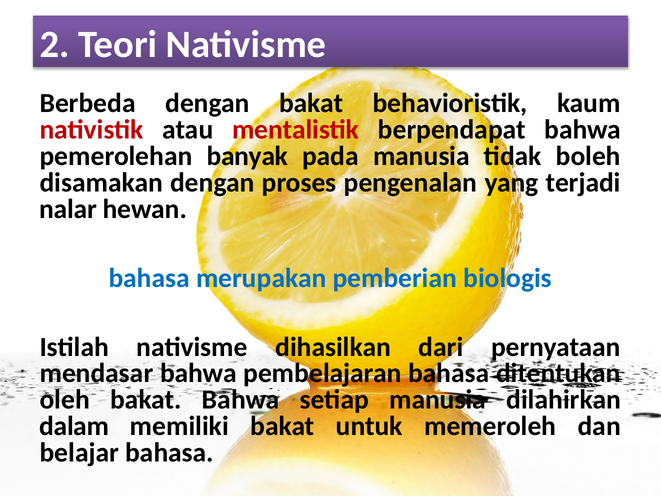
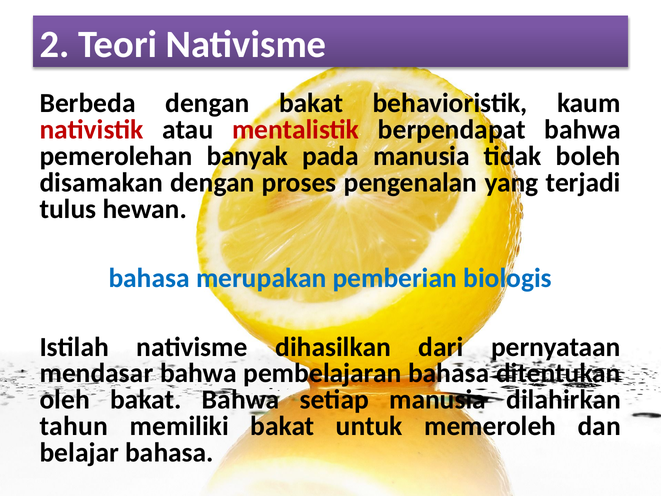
nalar: nalar -> tulus (68, 209)
dalam: dalam -> tahun (74, 426)
